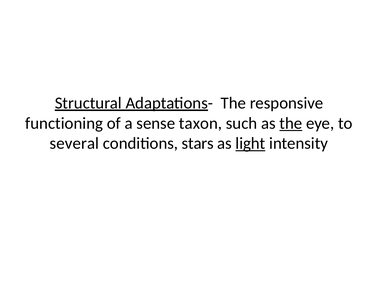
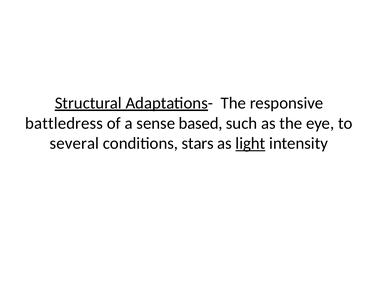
functioning: functioning -> battledress (64, 123)
taxon: taxon -> based (201, 123)
the underline: present -> none (291, 123)
